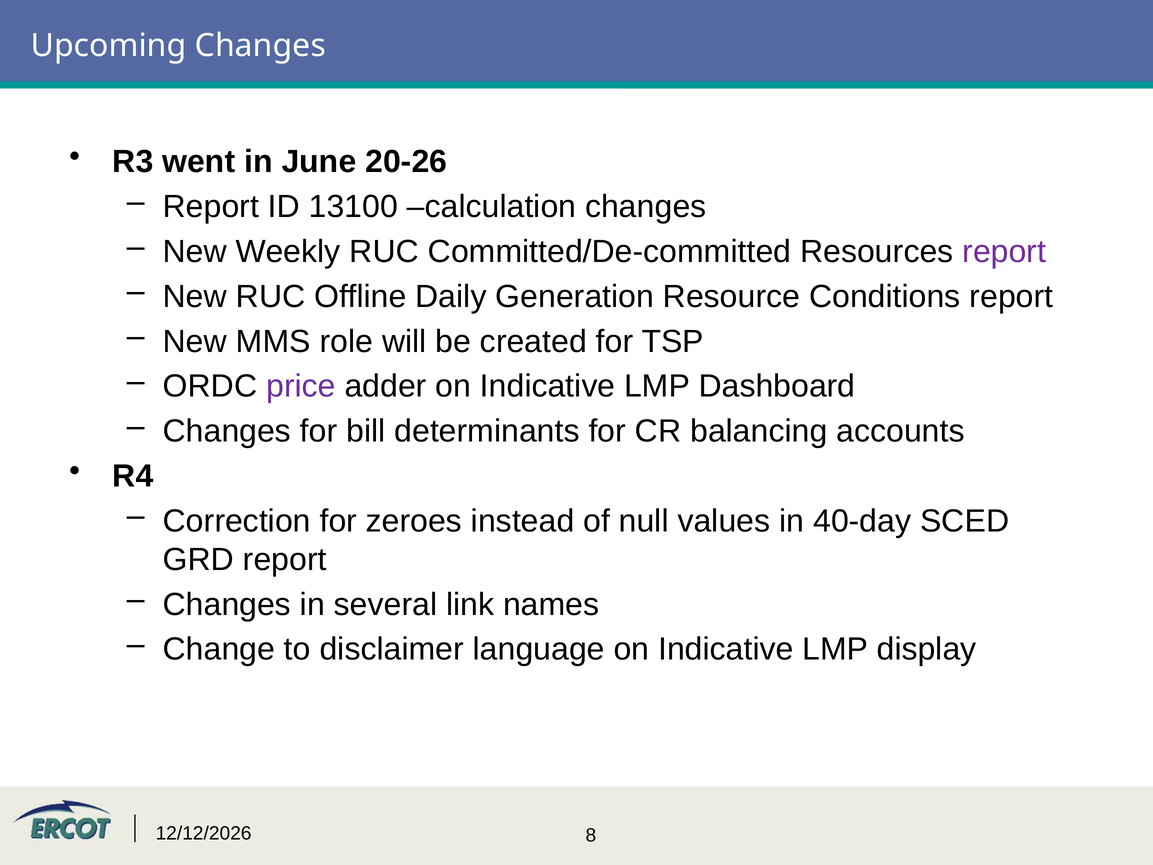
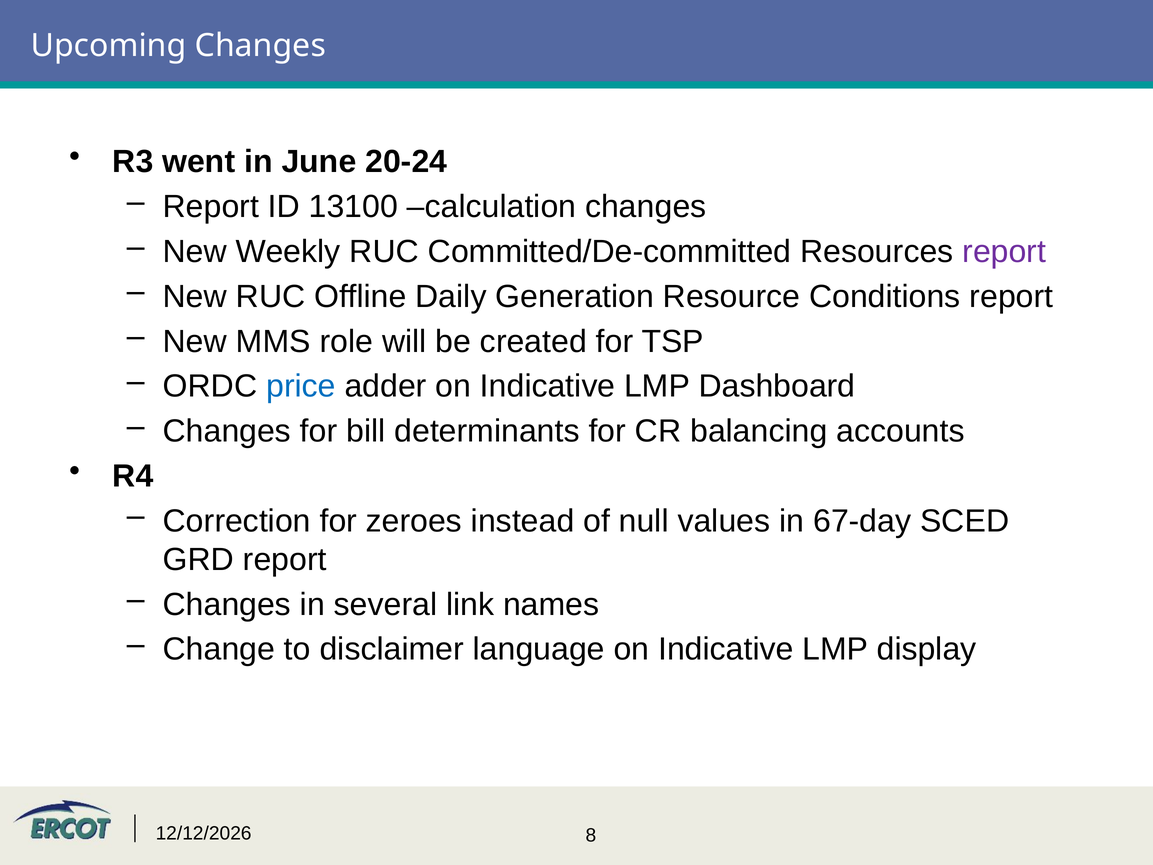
20-26: 20-26 -> 20-24 (406, 162)
price colour: purple -> blue (301, 386)
40-day: 40-day -> 67-day (862, 521)
